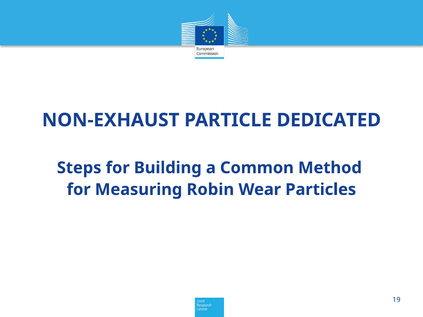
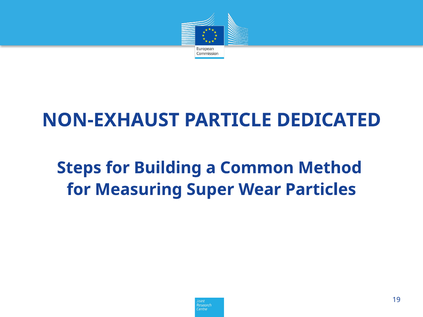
Robin: Robin -> Super (210, 190)
